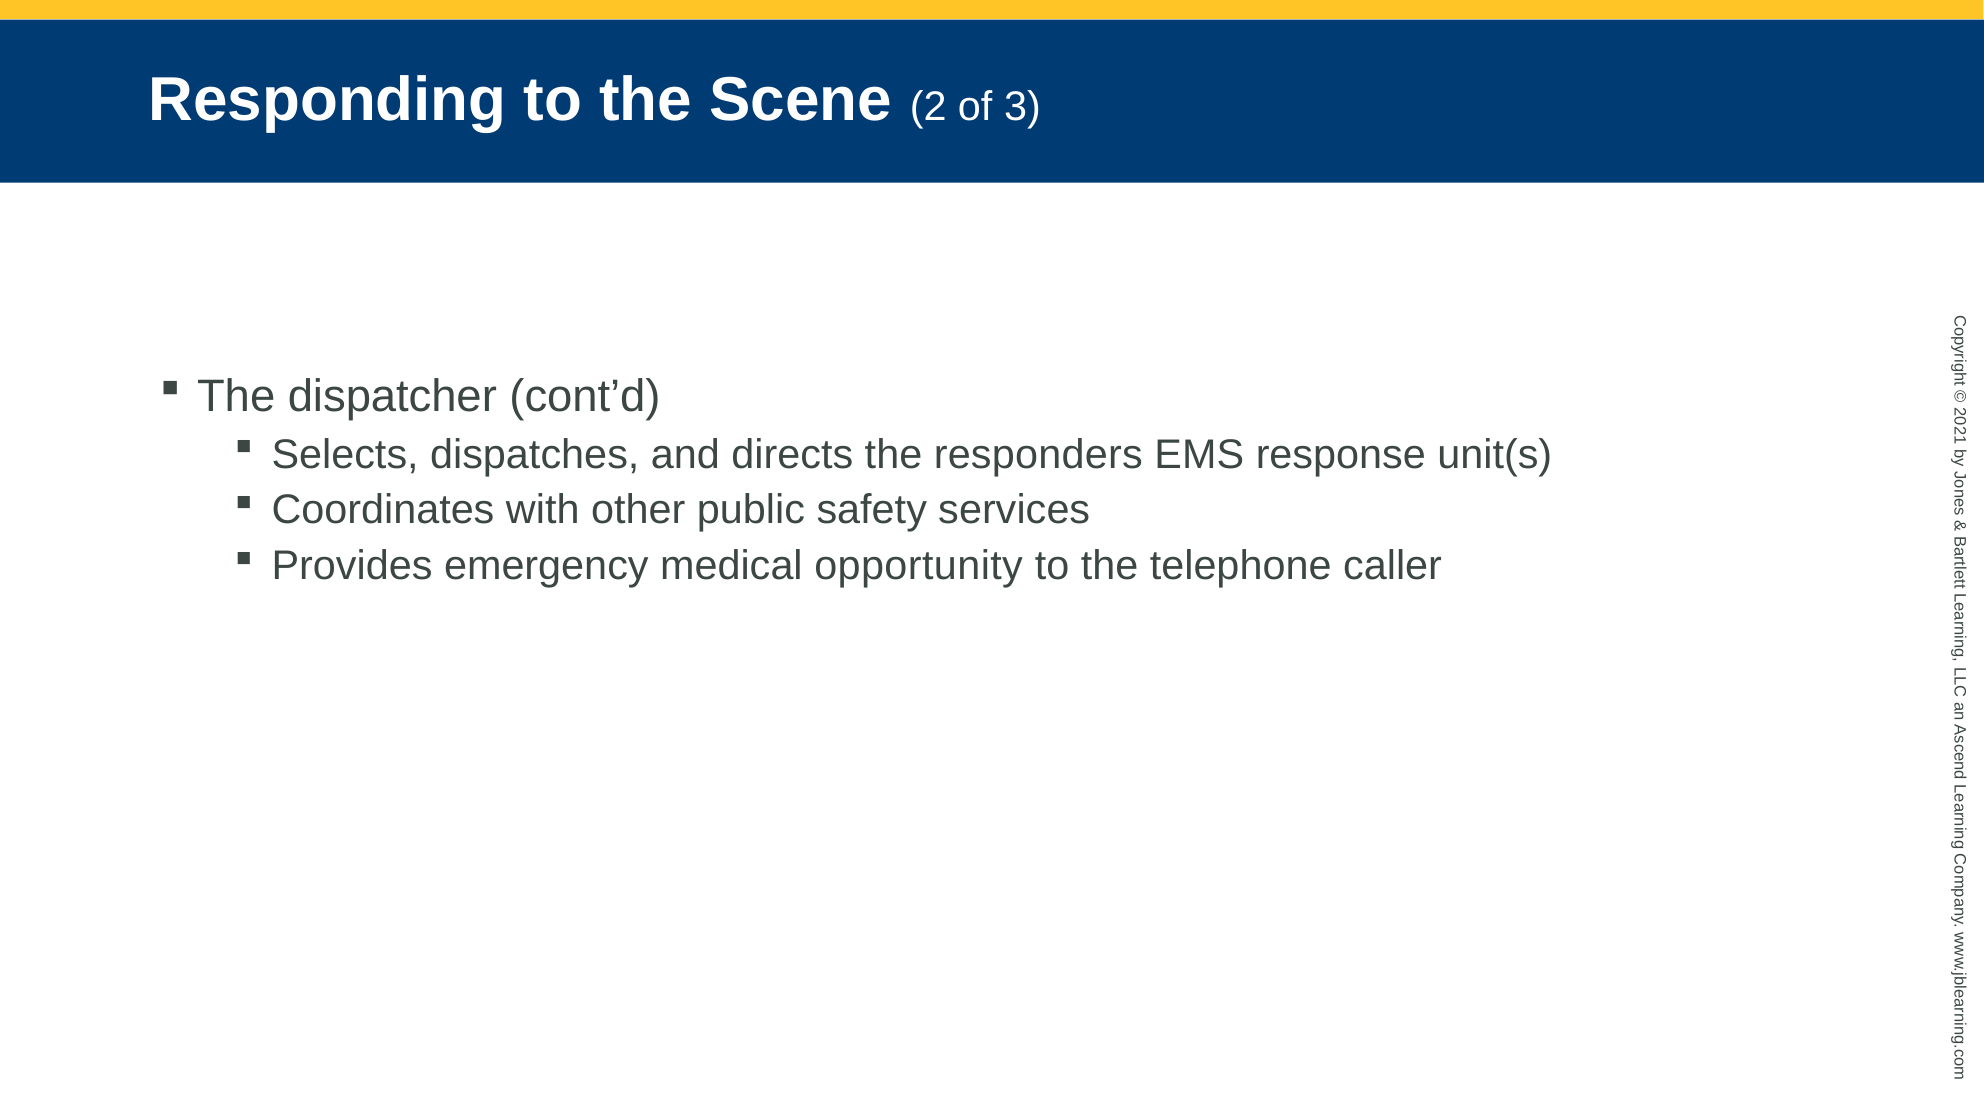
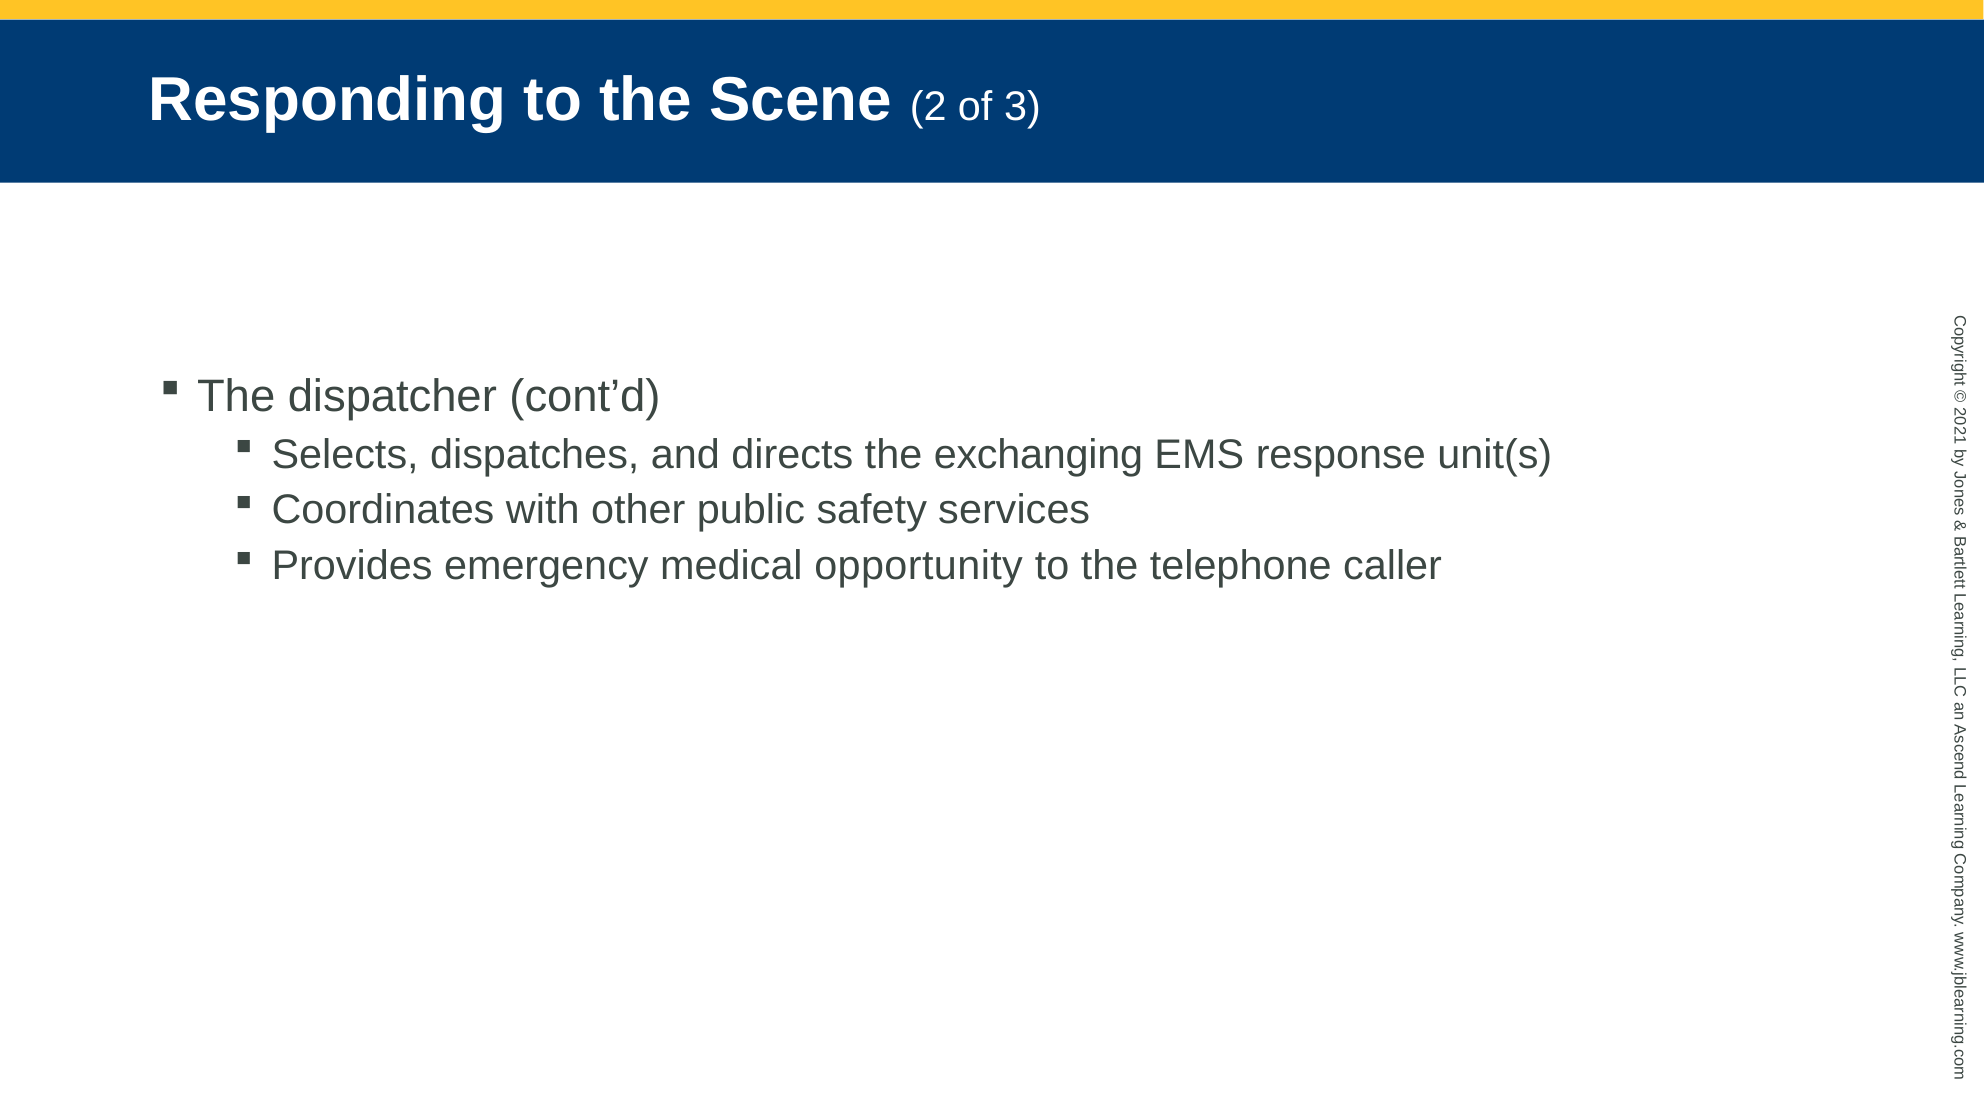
responders: responders -> exchanging (1038, 454)
